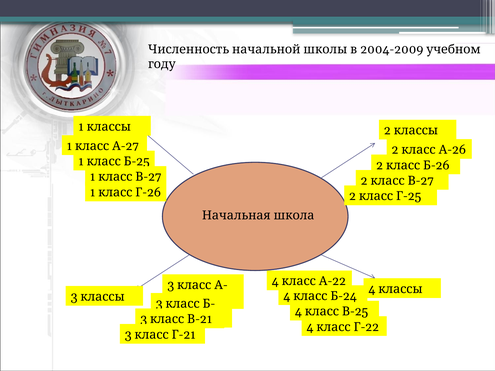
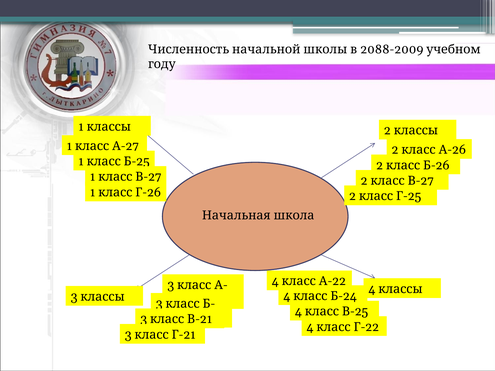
2004-2009: 2004-2009 -> 2088-2009 (392, 49)
